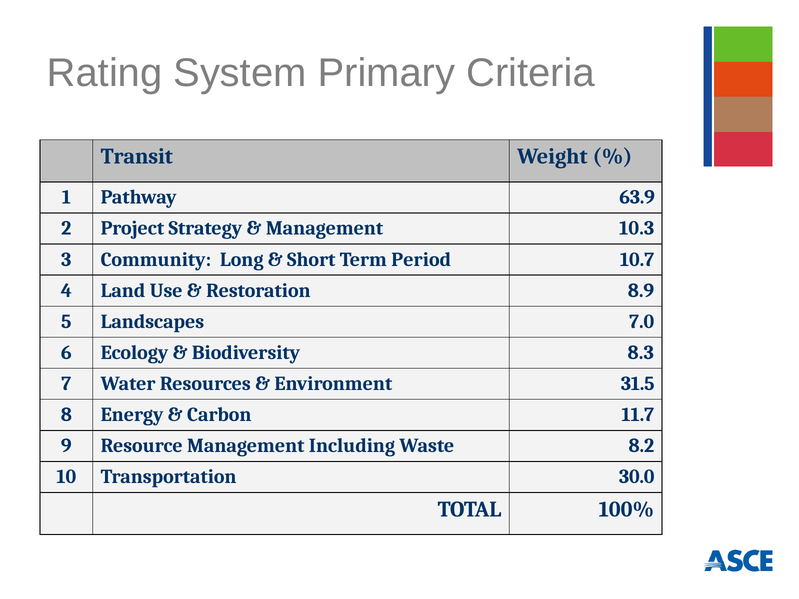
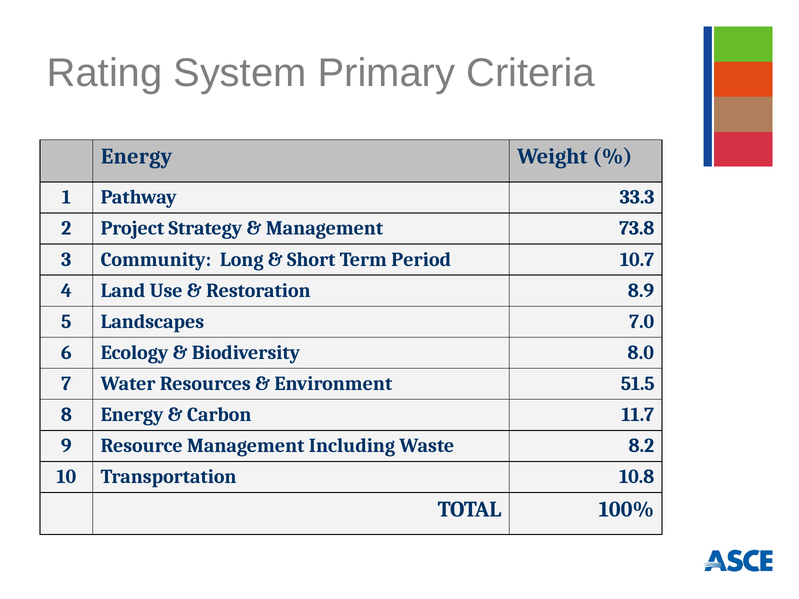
Transit: Transit -> Energy (137, 156)
63.9: 63.9 -> 33.3 (637, 197)
10.3: 10.3 -> 73.8 (637, 228)
8.3: 8.3 -> 8.0 (641, 353)
31.5: 31.5 -> 51.5 (638, 384)
30.0: 30.0 -> 10.8 (637, 477)
